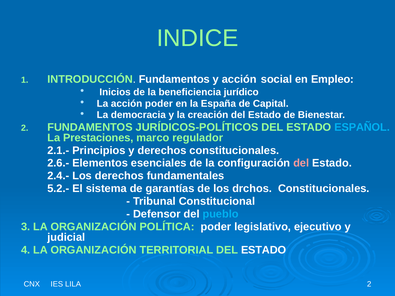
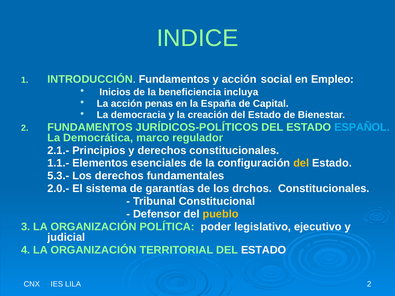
jurídico: jurídico -> incluya (241, 92)
acción poder: poder -> penas (159, 104)
Prestaciones: Prestaciones -> Democrática (98, 138)
2.6.-: 2.6.- -> 1.1.- (58, 163)
del colour: pink -> yellow (301, 163)
2.4.-: 2.4.- -> 5.3.- (58, 176)
5.2.-: 5.2.- -> 2.0.- (58, 189)
pueblo colour: light blue -> yellow (221, 214)
